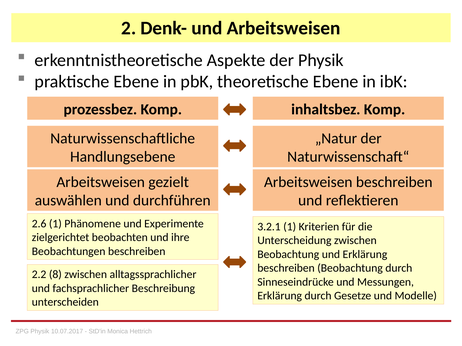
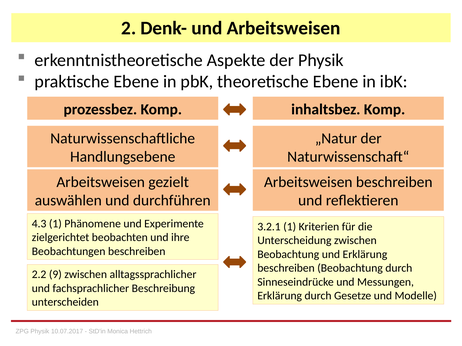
2.6: 2.6 -> 4.3 (39, 224)
8: 8 -> 9 (55, 275)
